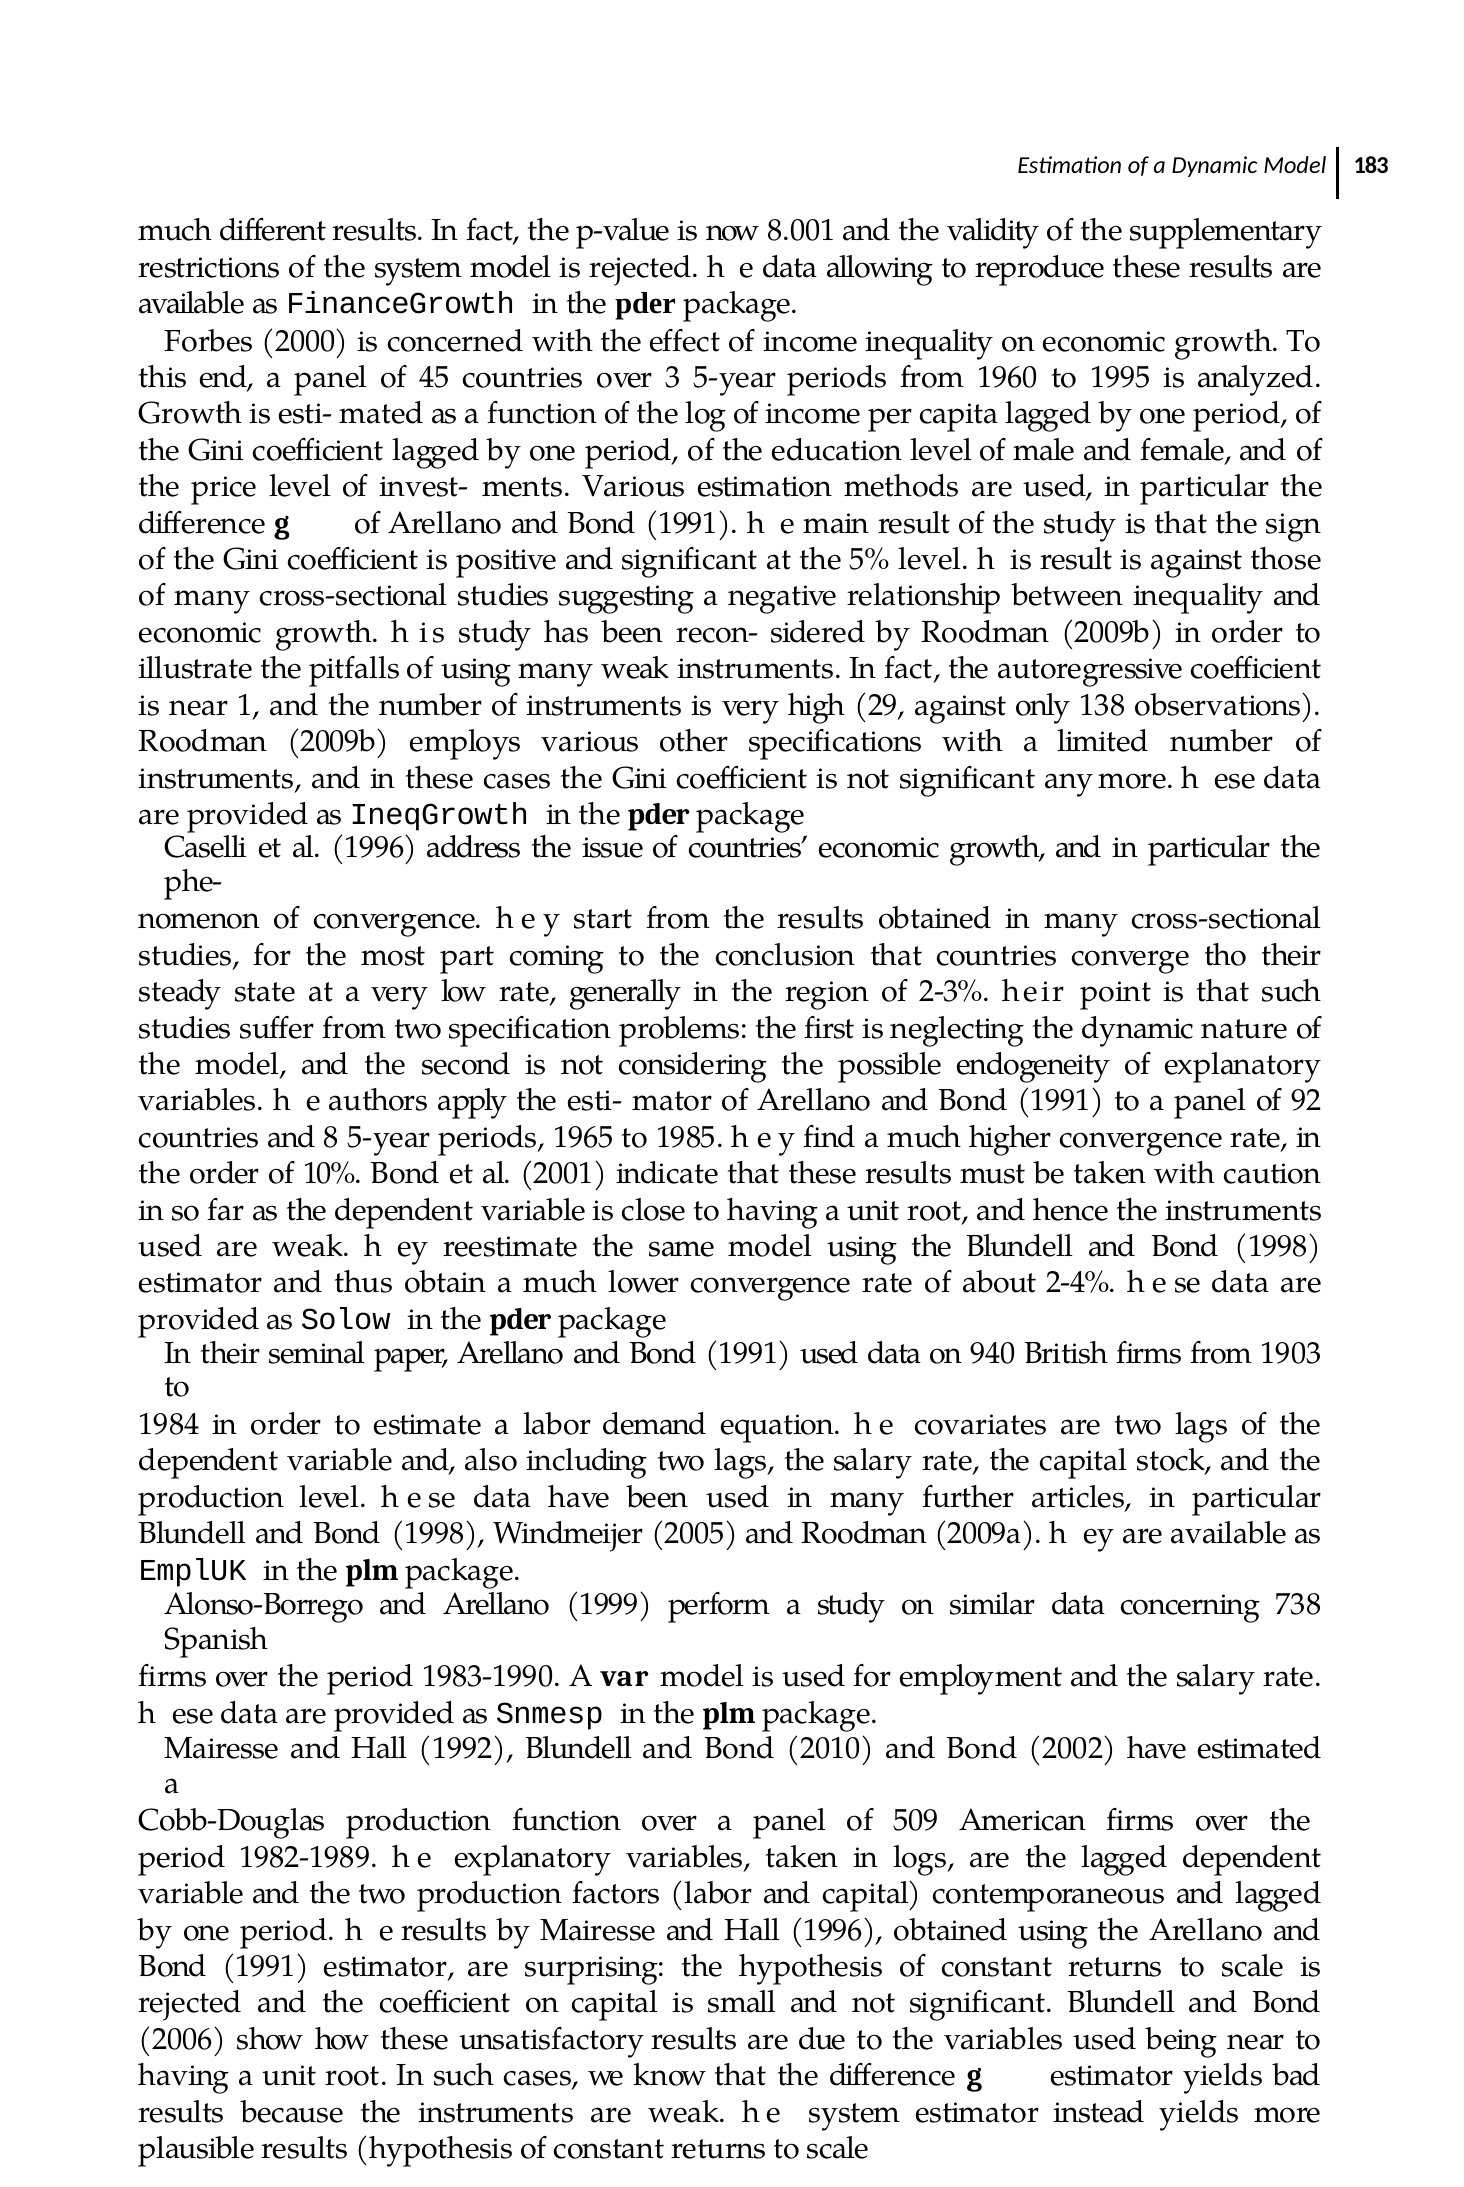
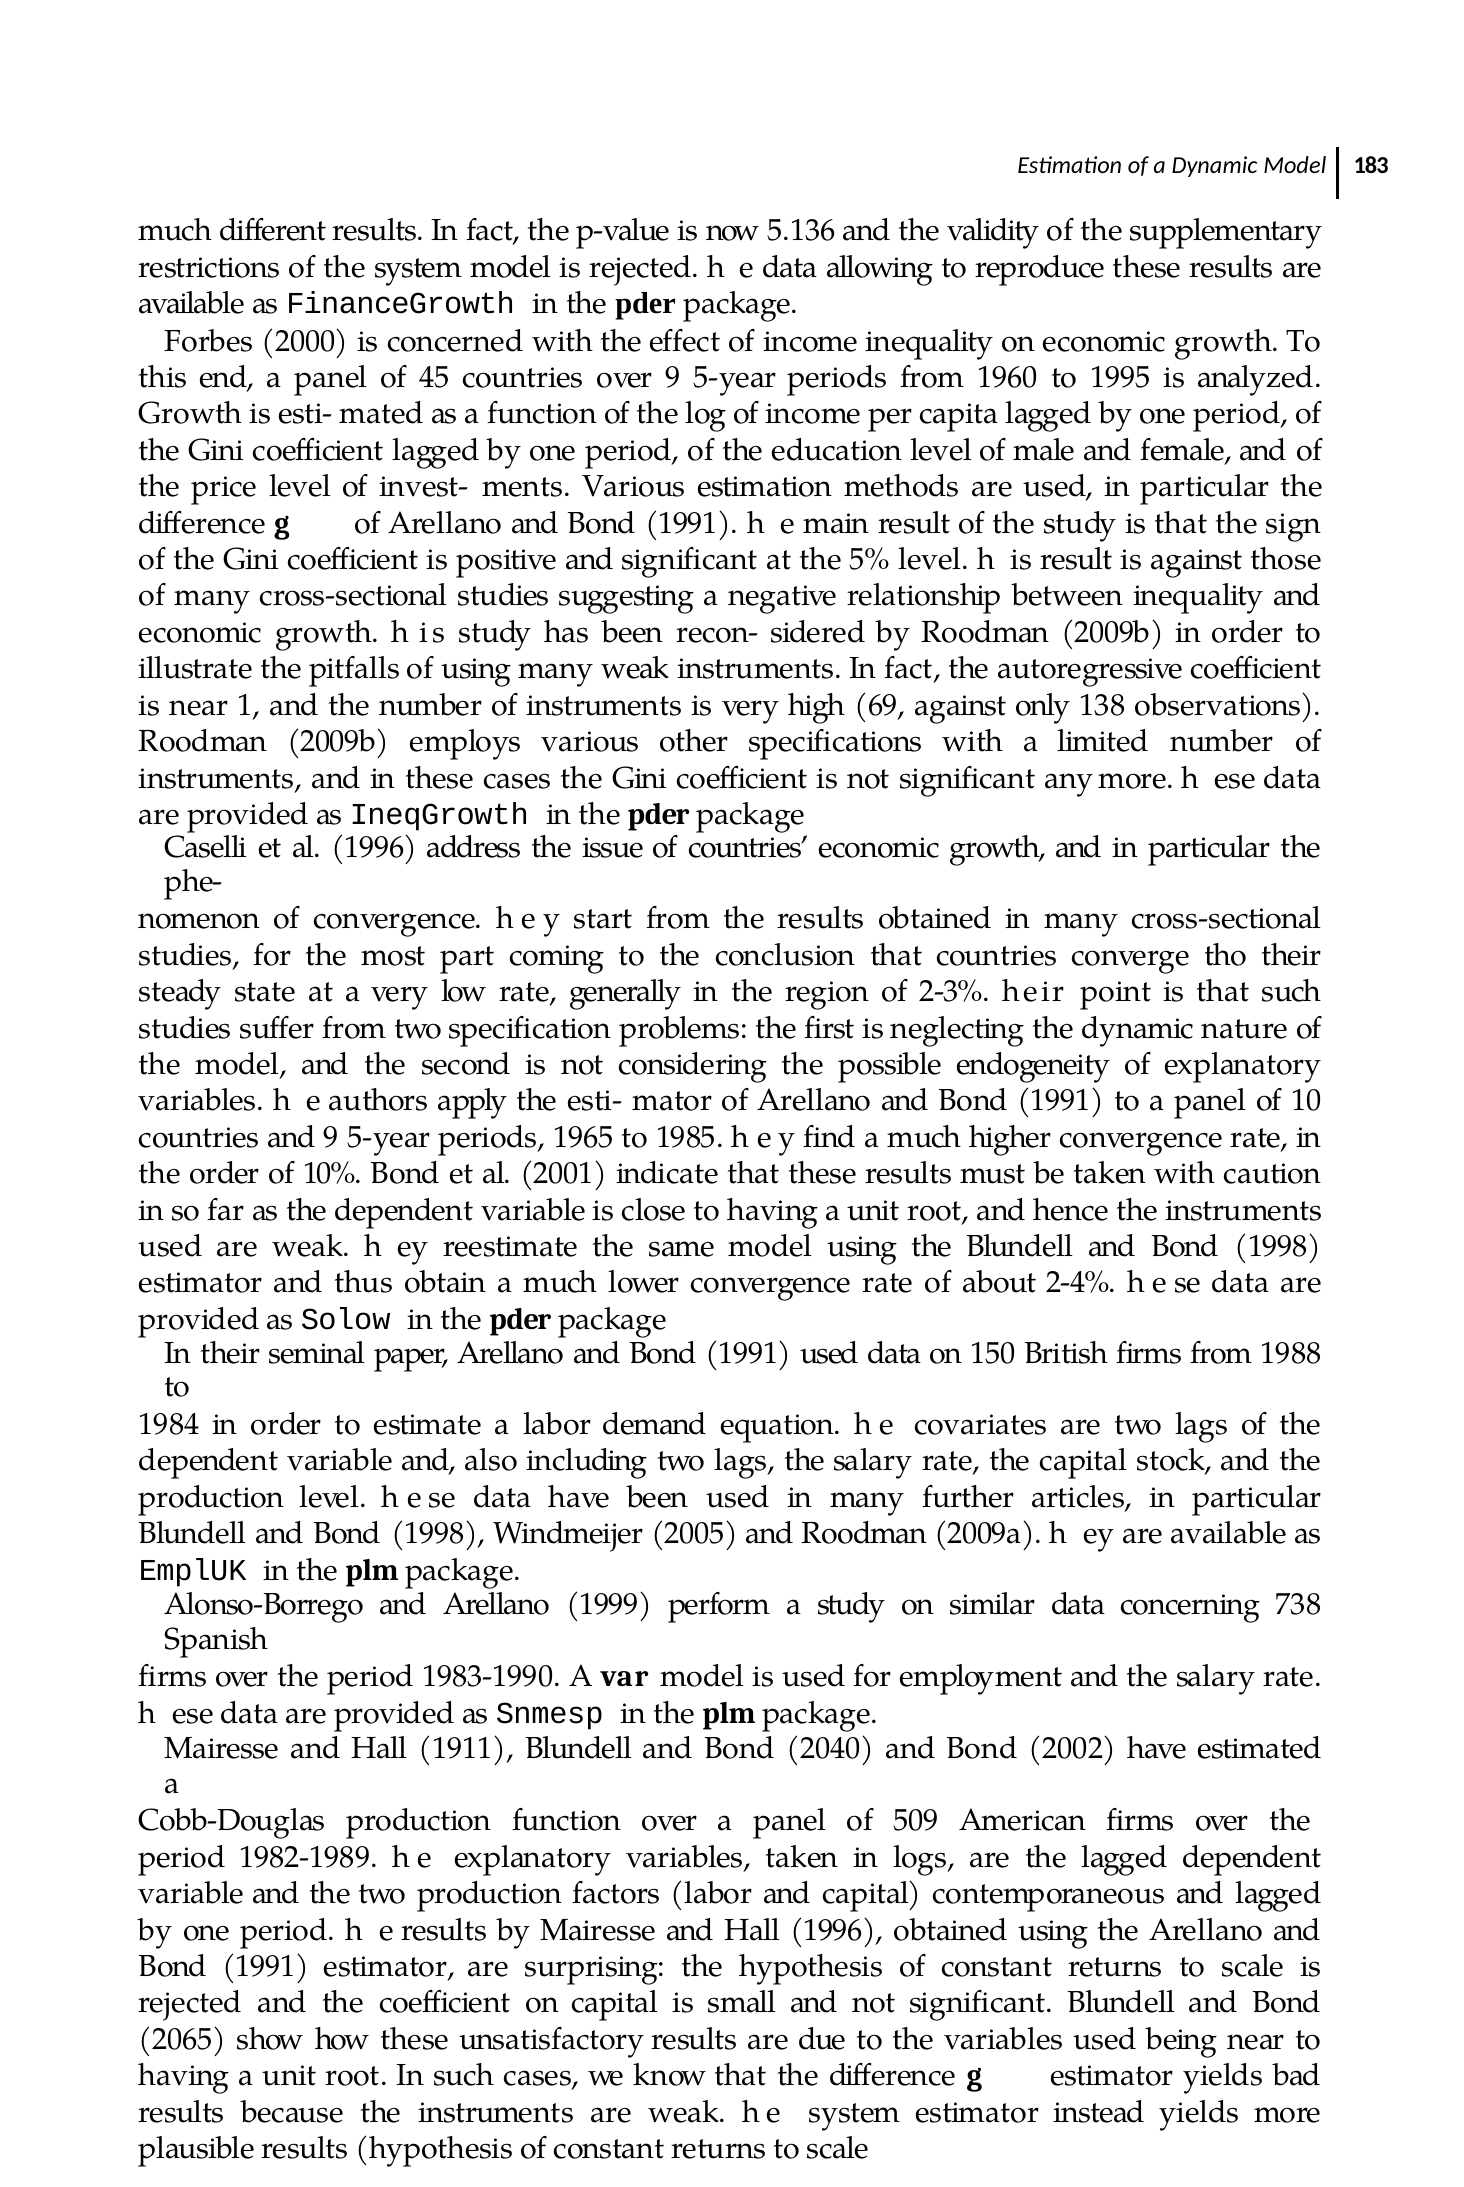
8.001: 8.001 -> 5.136 (802, 231)
over 3: 3 -> 9 (673, 377)
29: 29 -> 69 (880, 705)
92: 92 -> 10 (1306, 1101)
and 8: 8 -> 9 (332, 1137)
940: 940 -> 150 (993, 1353)
1903: 1903 -> 1988 (1291, 1353)
1992: 1992 -> 1911 (466, 1748)
2010: 2010 -> 2040 (831, 1748)
2006: 2006 -> 2065 (183, 2039)
